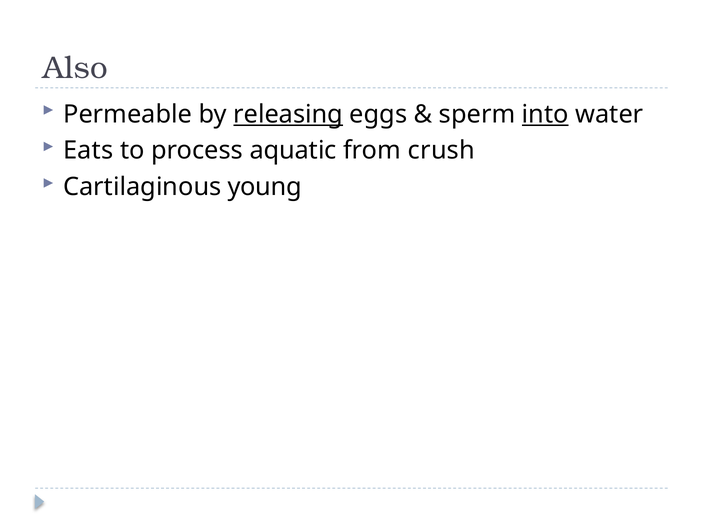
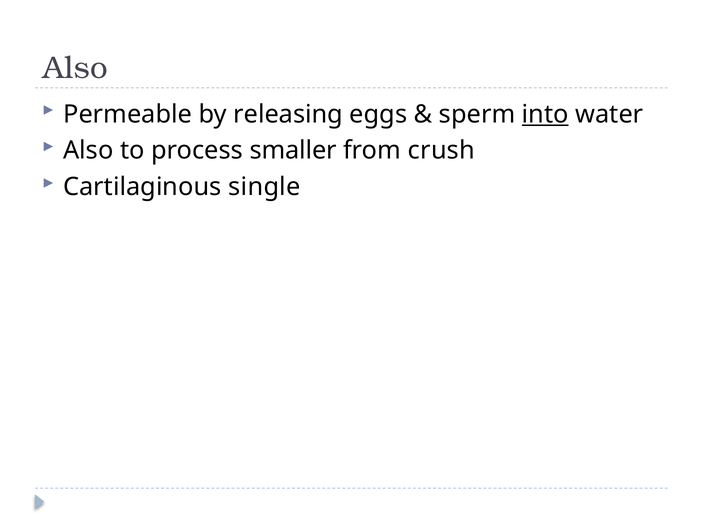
releasing underline: present -> none (288, 114)
Eats: Eats -> Also (88, 151)
aquatic: aquatic -> smaller (293, 151)
young: young -> single (265, 187)
